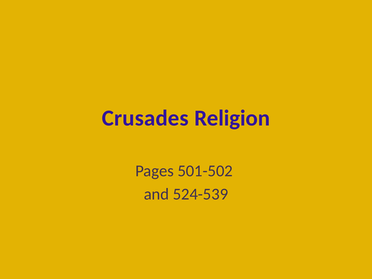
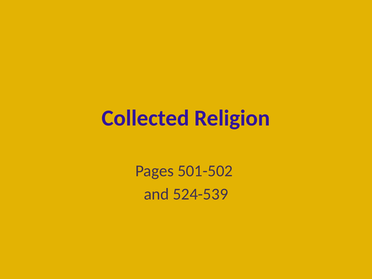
Crusades: Crusades -> Collected (145, 118)
